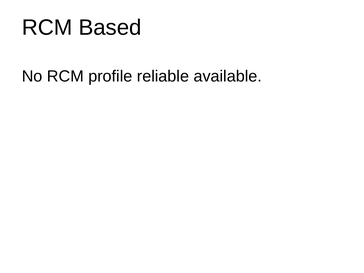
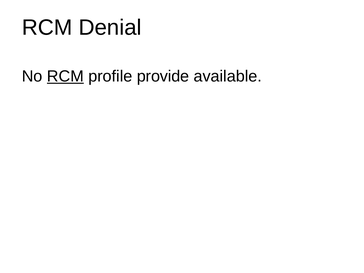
Based: Based -> Denial (110, 28)
RCM underline: none -> present (65, 76)
reliable: reliable -> provide (163, 76)
